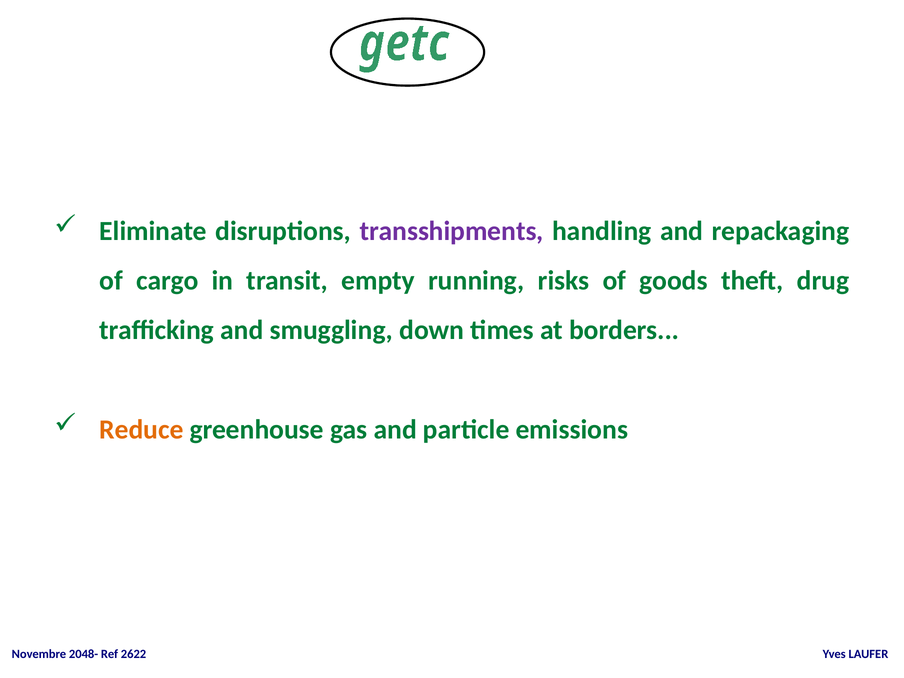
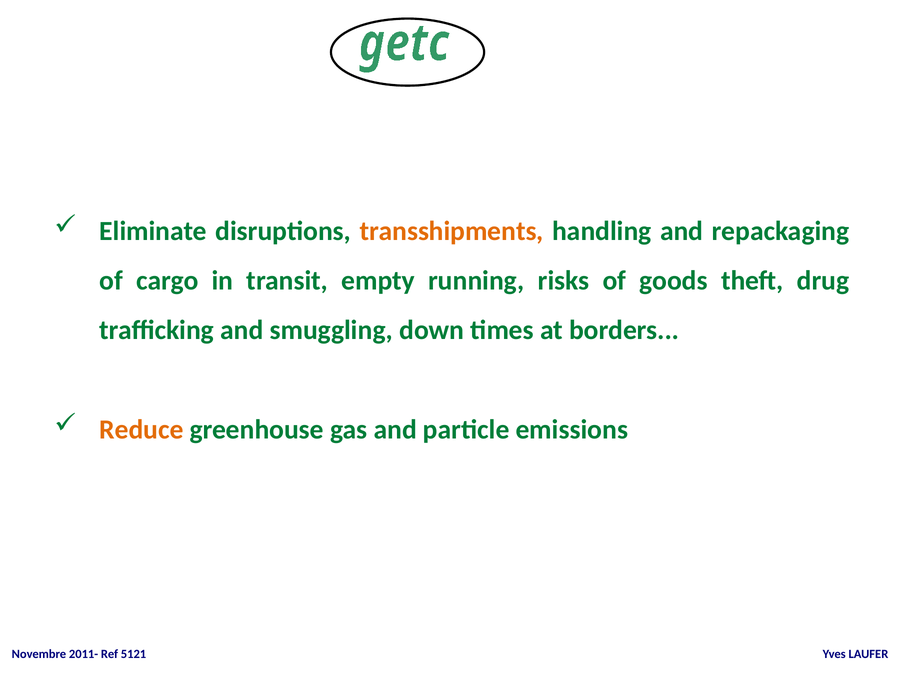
transshipments colour: purple -> orange (452, 231)
2048-: 2048- -> 2011- (84, 654)
2622: 2622 -> 5121 (134, 654)
